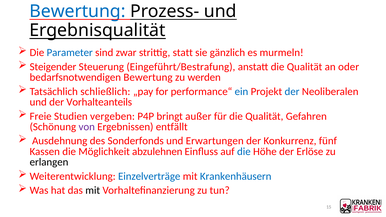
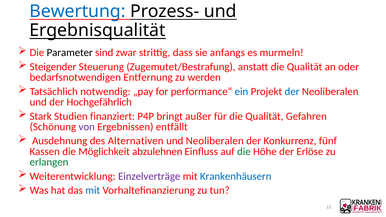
Parameter colour: blue -> black (70, 53)
statt: statt -> dass (183, 53)
gänzlich: gänzlich -> anfangs (227, 53)
Eingeführt/Bestrafung: Eingeführt/Bestrafung -> Zugemutet/Bestrafung (181, 67)
bedarfsnotwendigen Bewertung: Bewertung -> Entfernung (148, 77)
schließlich: schließlich -> notwendig (105, 91)
Vorhalteanteils: Vorhalteanteils -> Hochgefährlich (99, 102)
Freie: Freie -> Stark (41, 116)
vergeben: vergeben -> finanziert (113, 116)
Sonderfonds: Sonderfonds -> Alternativen (136, 141)
und Erwartungen: Erwartungen -> Neoliberalen (215, 141)
die colour: blue -> green (244, 152)
erlangen colour: black -> green (49, 162)
Einzelverträge colour: blue -> purple (149, 176)
mit colour: black -> blue (93, 190)
